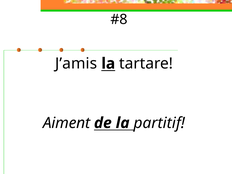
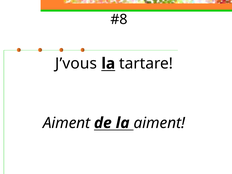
J’amis: J’amis -> J’vous (76, 64)
la partitif: partitif -> aiment (159, 123)
